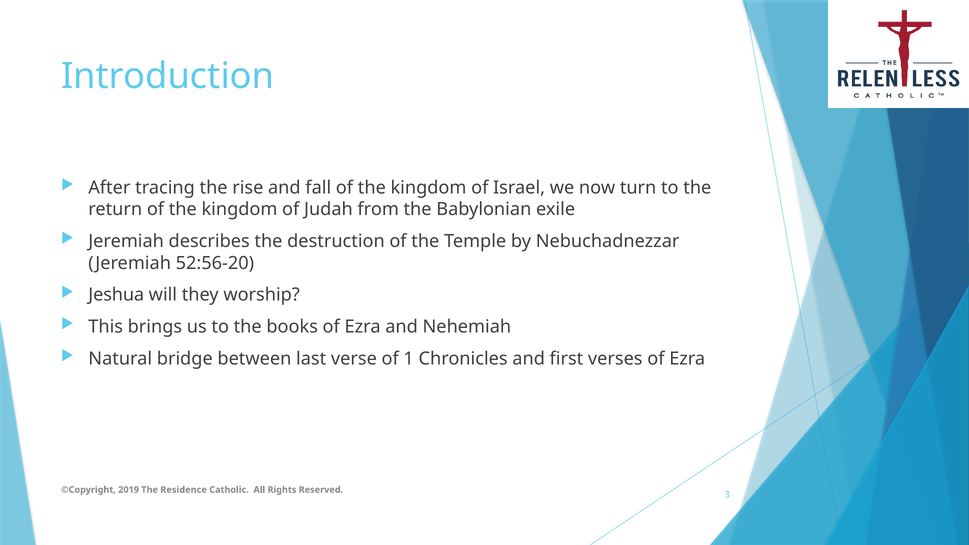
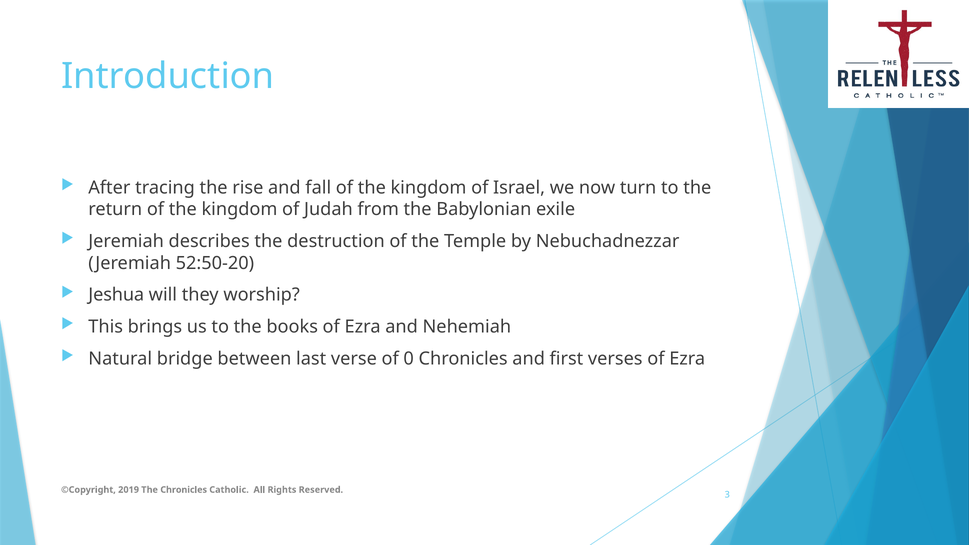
52:56-20: 52:56-20 -> 52:50-20 (215, 263)
1: 1 -> 0 (409, 359)
The Residence: Residence -> Chronicles (184, 490)
